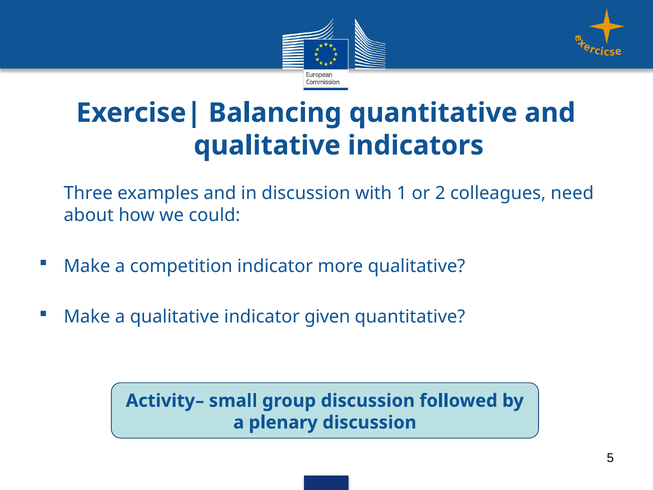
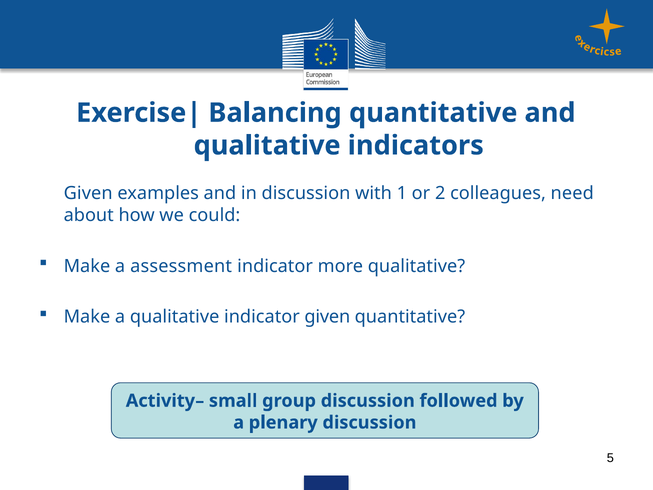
Three: Three -> Given (88, 193)
competition: competition -> assessment (181, 266)
